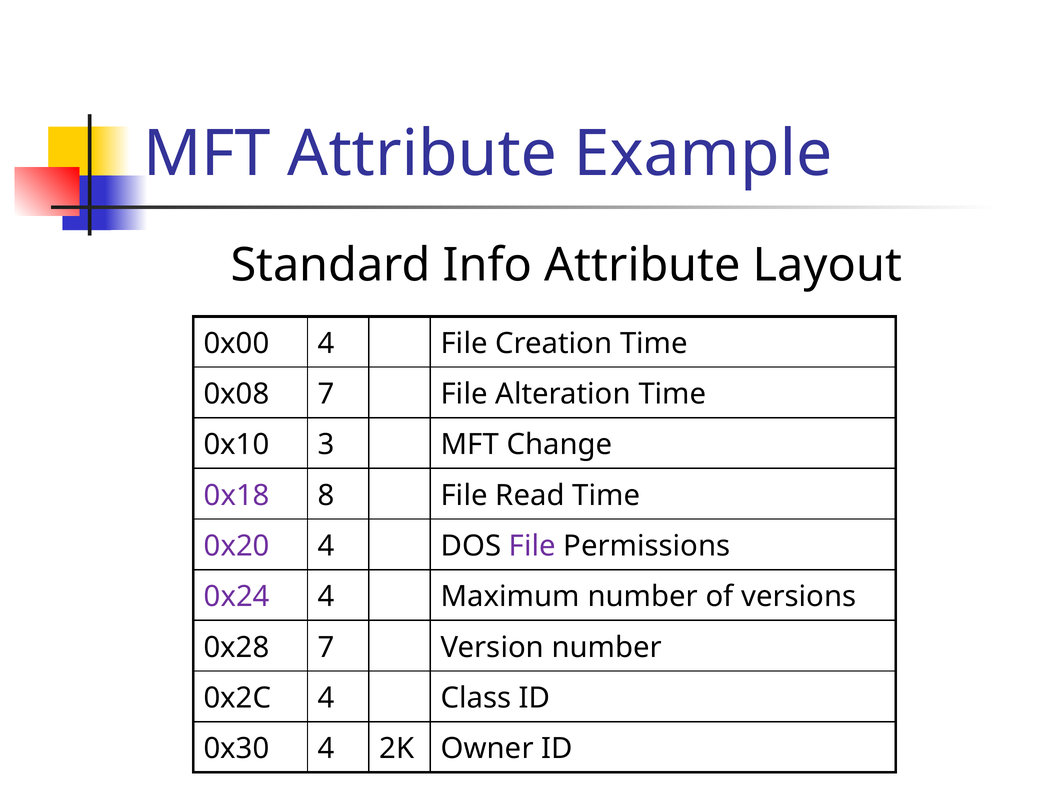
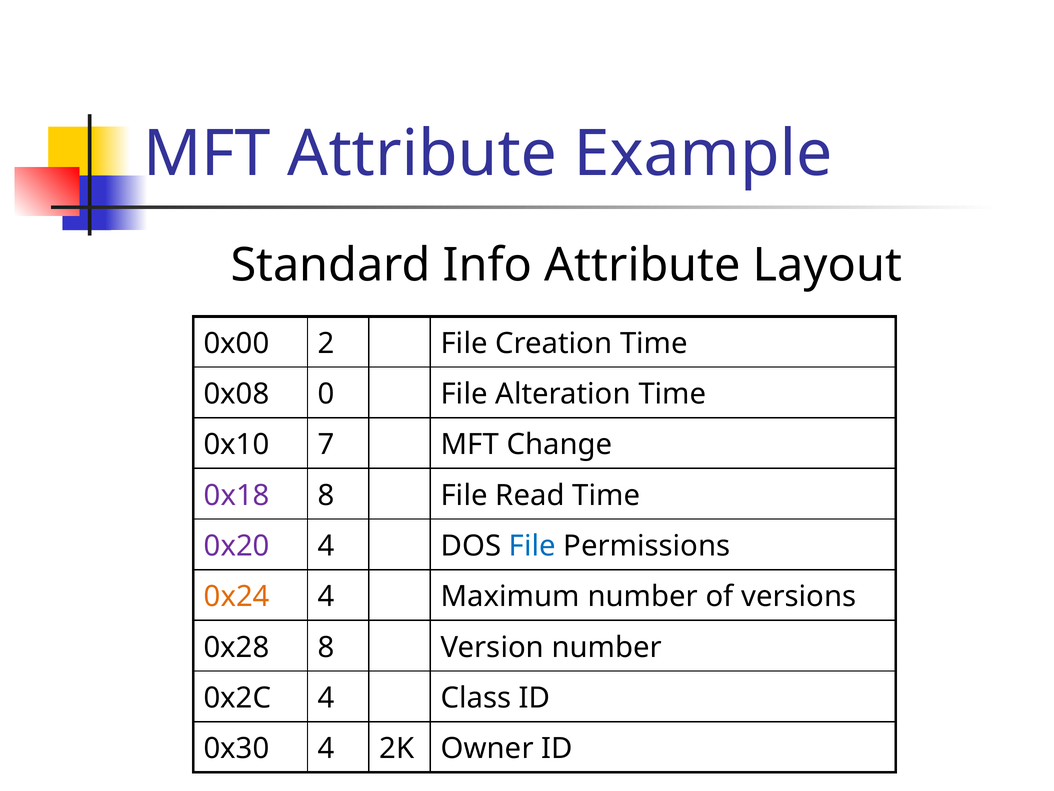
0x00 4: 4 -> 2 (326, 343)
0x08 7: 7 -> 0 (326, 394)
3: 3 -> 7 (326, 445)
File colour: purple -> blue (532, 546)
0x24 colour: purple -> orange (237, 596)
0x28 7: 7 -> 8 (326, 647)
